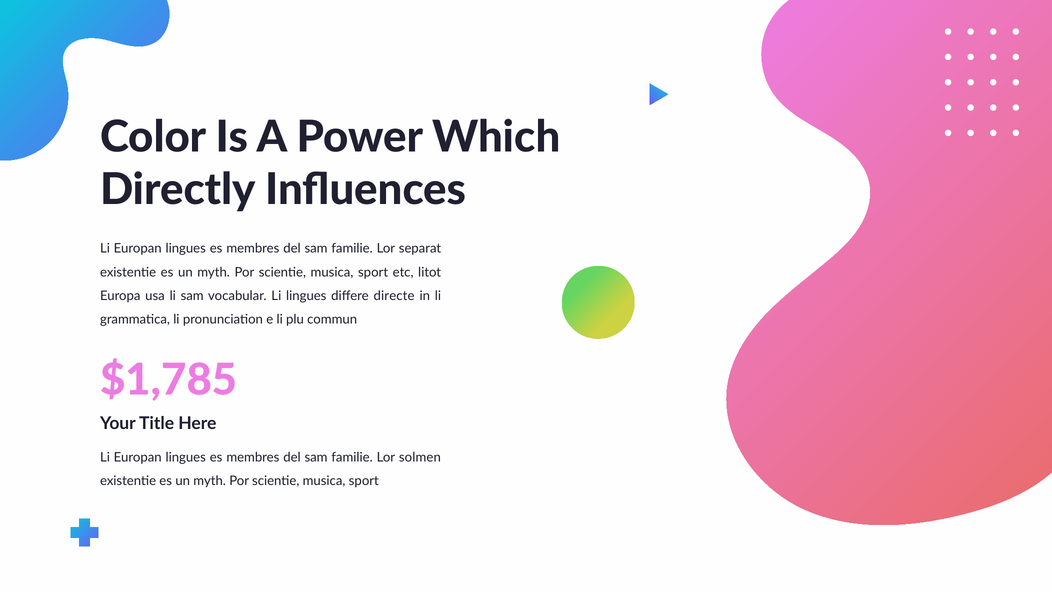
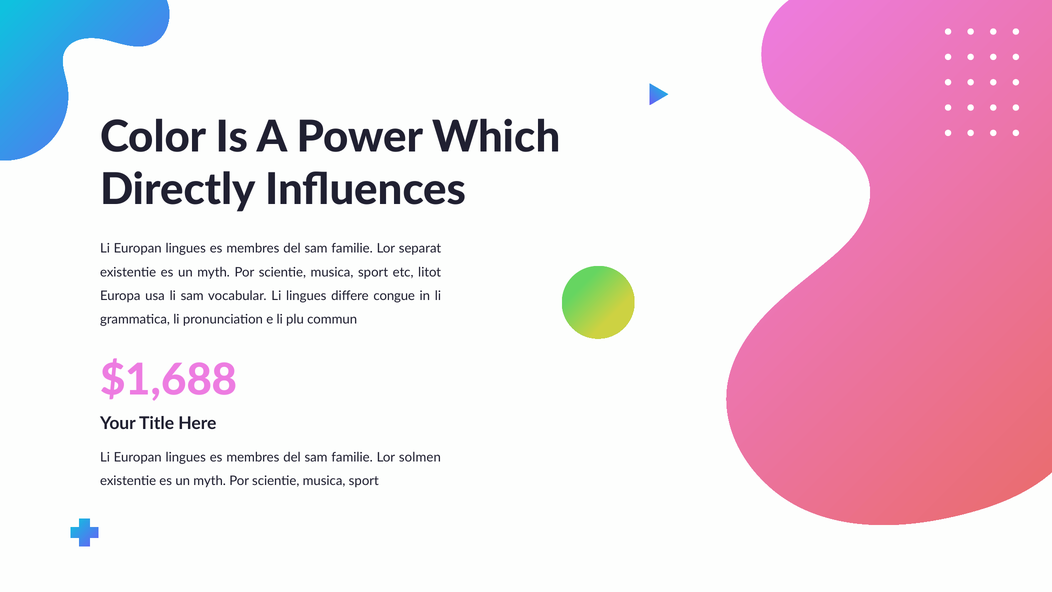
directe: directe -> congue (394, 296)
$1,785: $1,785 -> $1,688 (169, 380)
